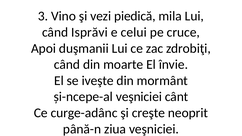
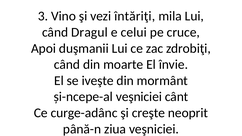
piedică: piedică -> întăriţi (135, 16)
Isprăvi: Isprăvi -> Dragul (89, 32)
